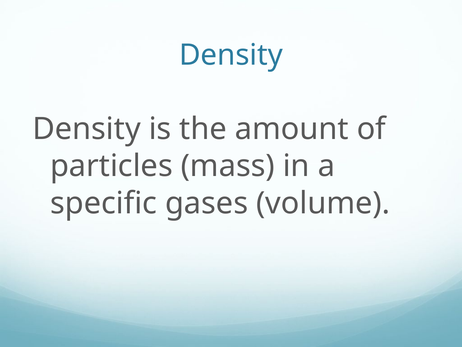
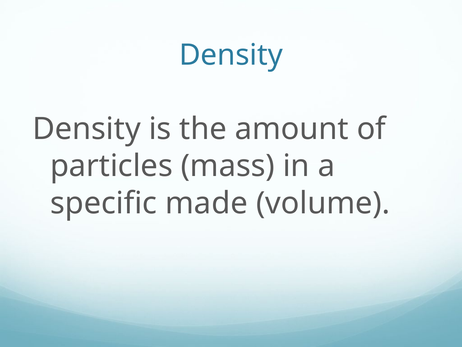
gases: gases -> made (206, 203)
